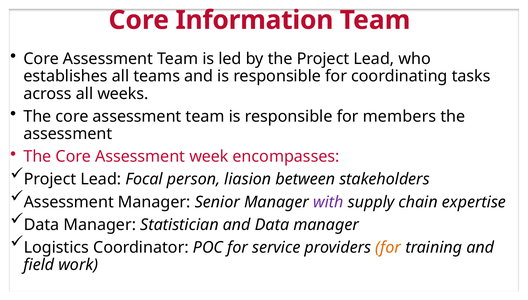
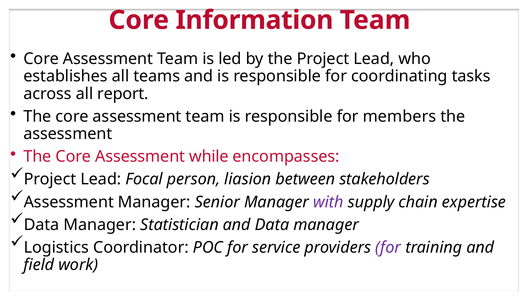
weeks: weeks -> report (123, 93)
week: week -> while (209, 156)
for colour: orange -> purple (388, 247)
